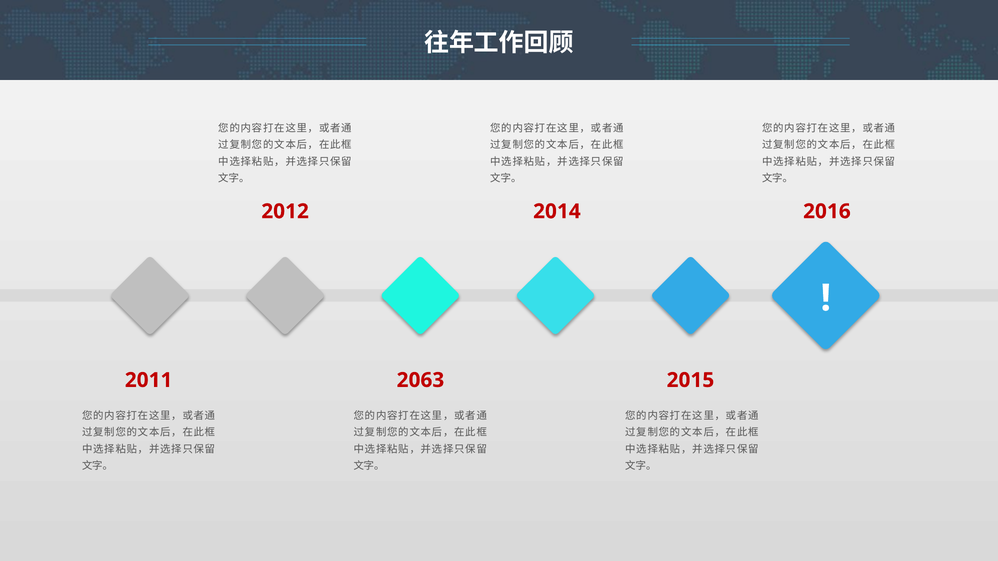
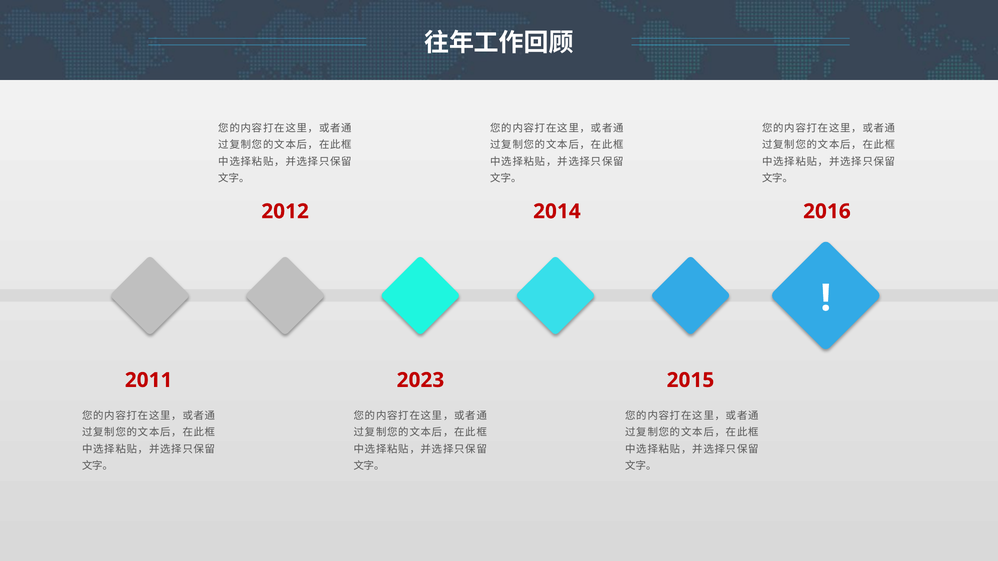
2063: 2063 -> 2023 (420, 380)
